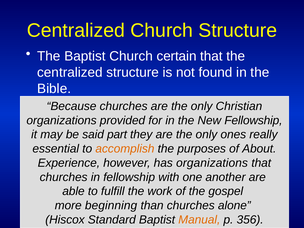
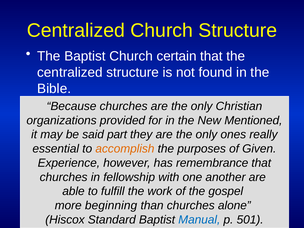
New Fellowship: Fellowship -> Mentioned (253, 120)
About: About -> Given (259, 149)
has organizations: organizations -> remembrance (212, 163)
Manual colour: orange -> blue (199, 220)
356: 356 -> 501 (250, 220)
